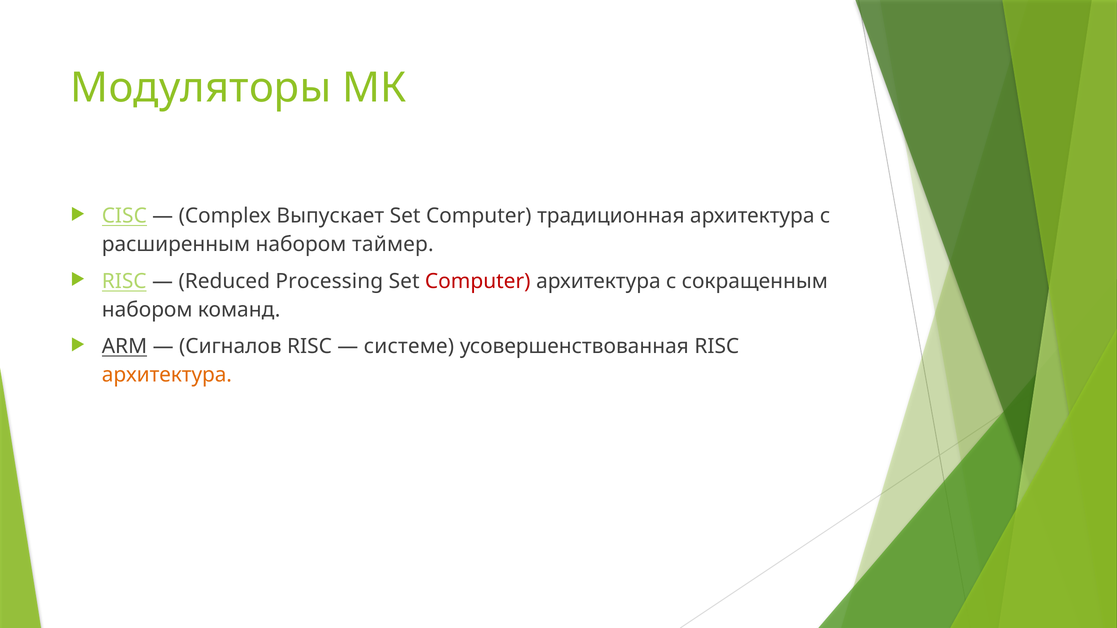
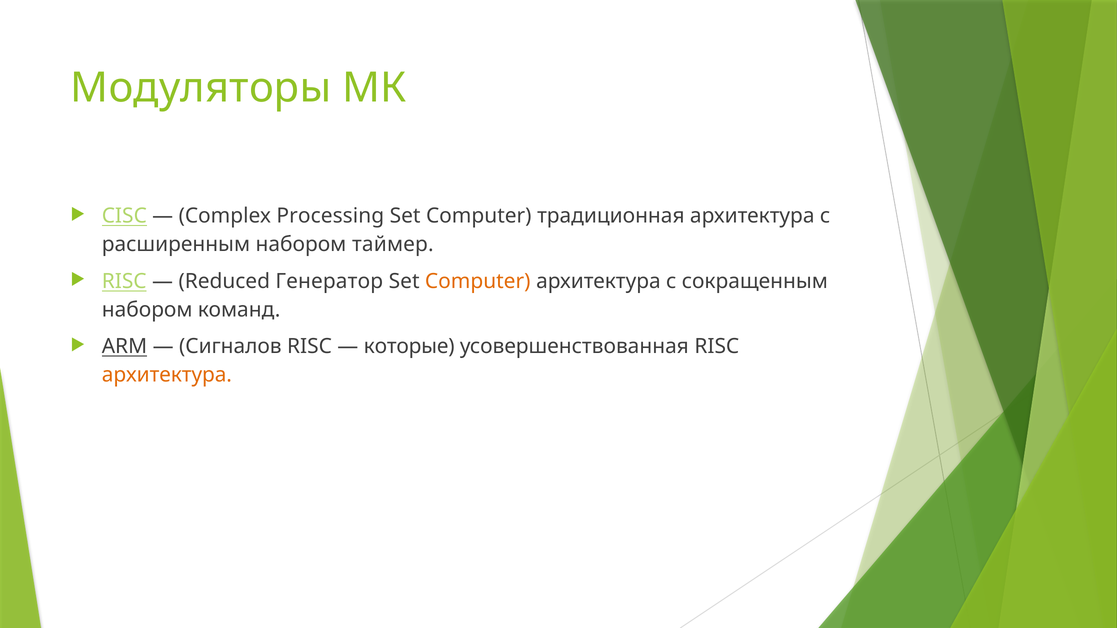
Выпускает: Выпускает -> Processing (330, 216)
Processing: Processing -> Генератор (329, 281)
Computer colour: red -> orange (478, 281)
системе: системе -> которые (409, 347)
